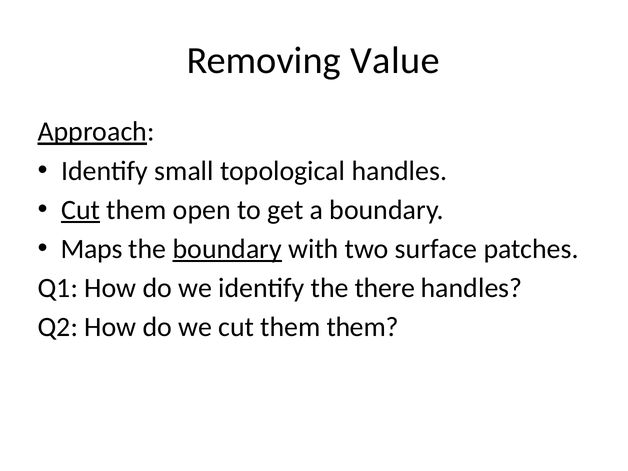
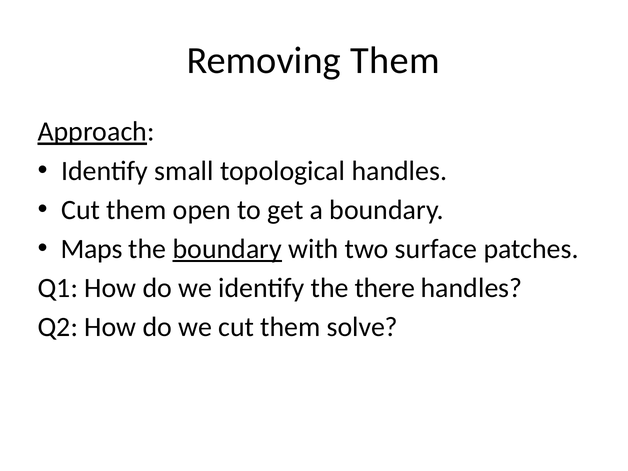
Removing Value: Value -> Them (395, 61)
Cut underline: present -> none (81, 210)
them them: them -> solve (362, 327)
